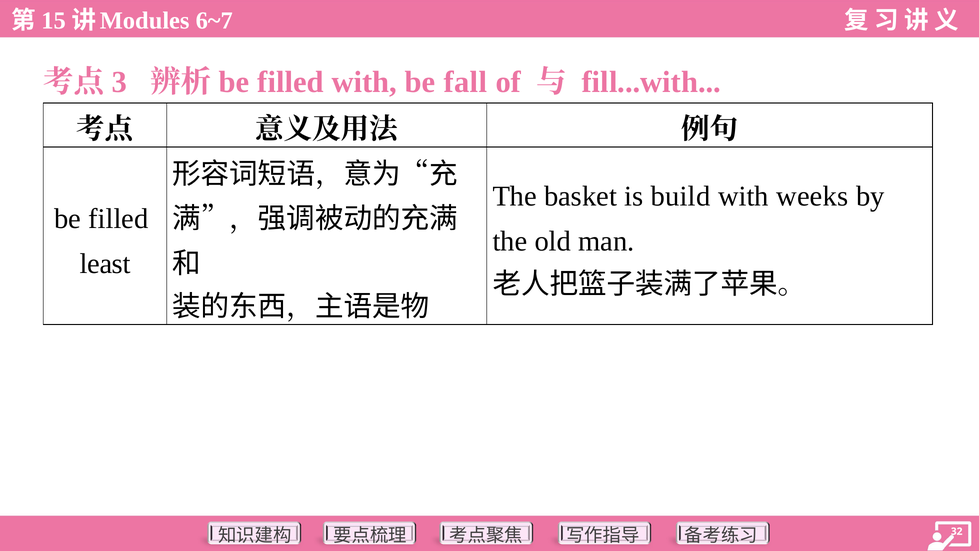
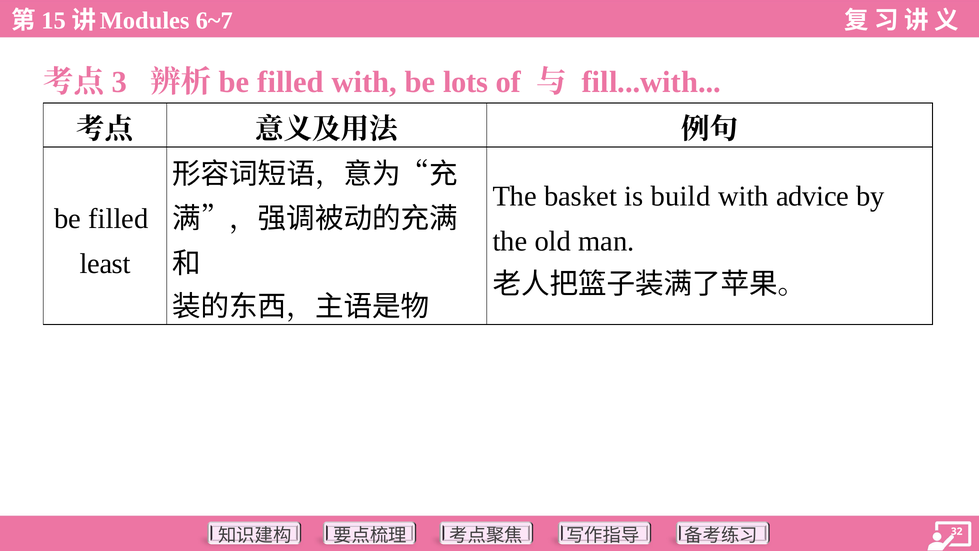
fall: fall -> lots (466, 82)
weeks: weeks -> advice (813, 196)
